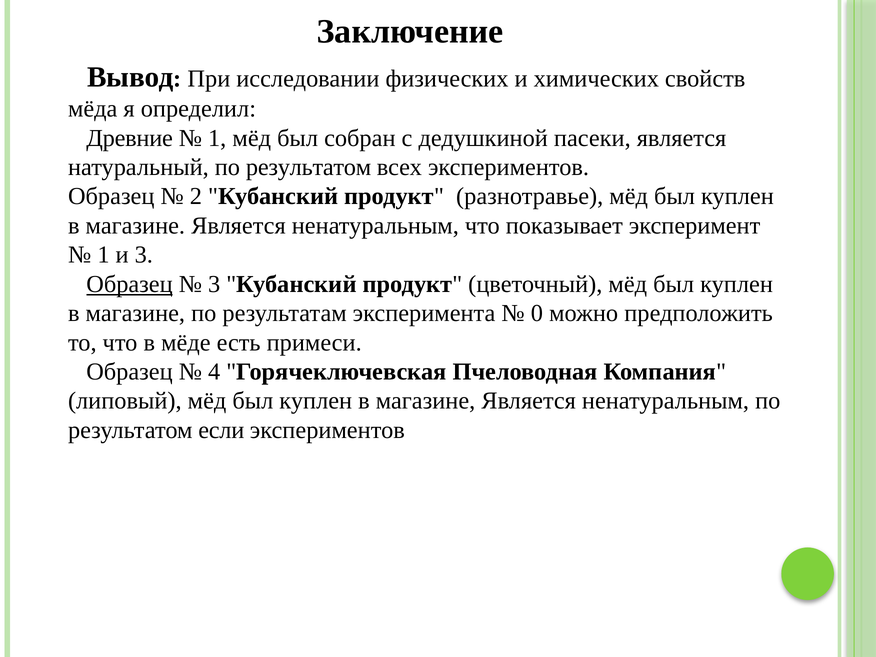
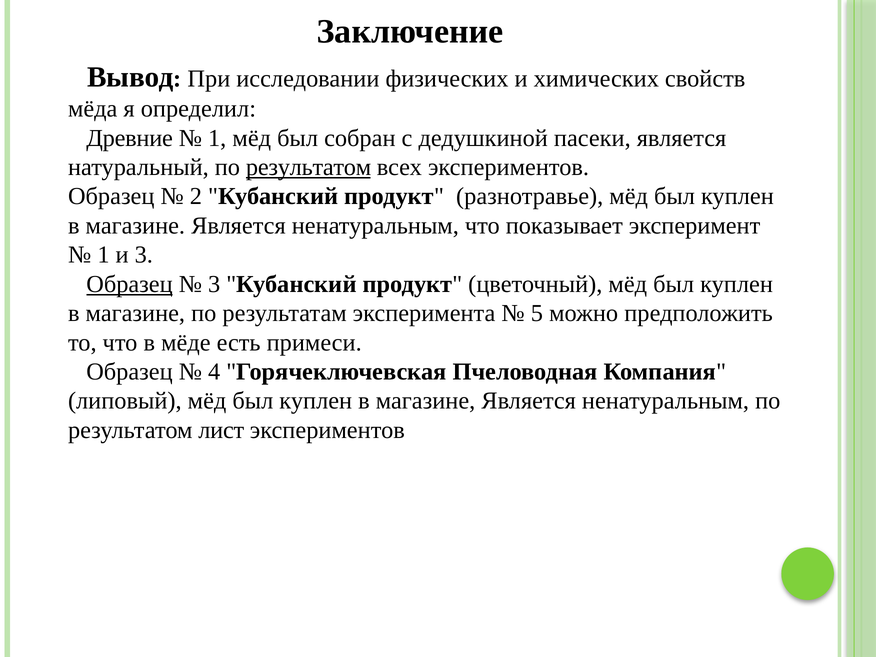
результатом underline: none -> present (309, 167)
0: 0 -> 5 (537, 313)
если: если -> лист (221, 430)
